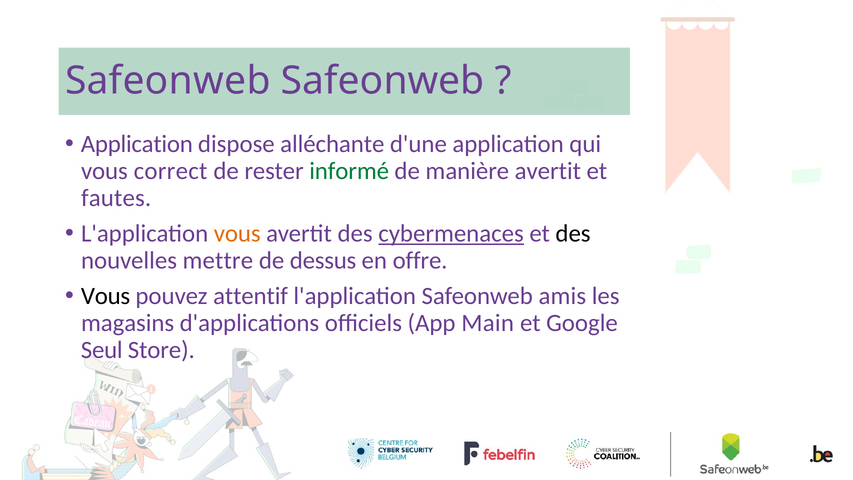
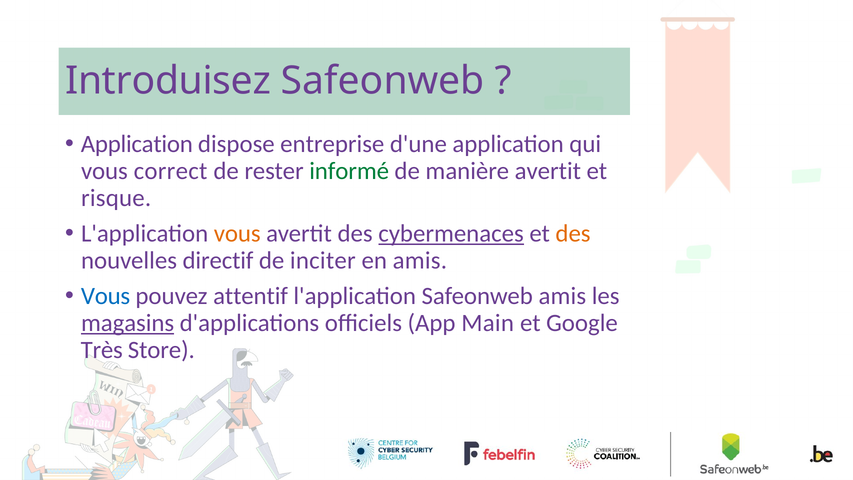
Safeonweb: Safeonweb -> Introduisez (168, 81)
alléchante: alléchante -> entreprise (332, 144)
fautes: fautes -> risque (116, 198)
des colour: black -> orange (573, 234)
mettre: mettre -> directif (218, 260)
dessus: dessus -> inciter (323, 260)
en offre: offre -> amis (420, 260)
Vous colour: black -> blue (106, 296)
magasins underline: none -> present (128, 323)
Seul: Seul -> Très (102, 350)
